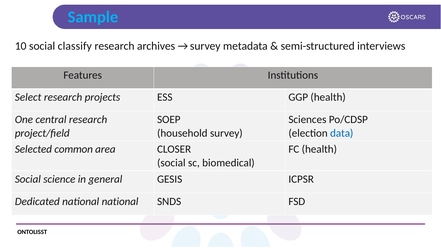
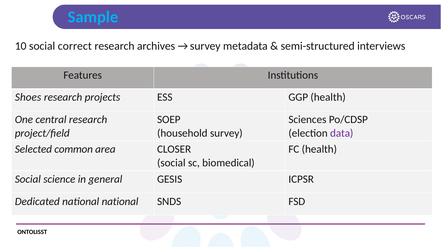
classify: classify -> correct (75, 46)
Select: Select -> Shoes (28, 97)
data colour: blue -> purple (342, 133)
